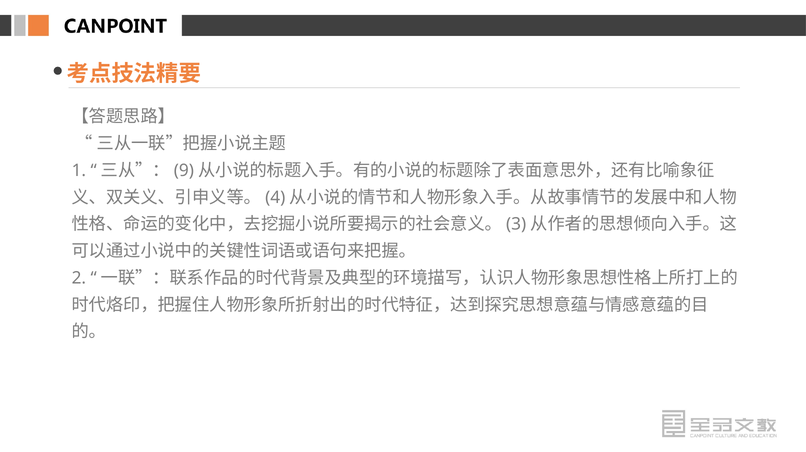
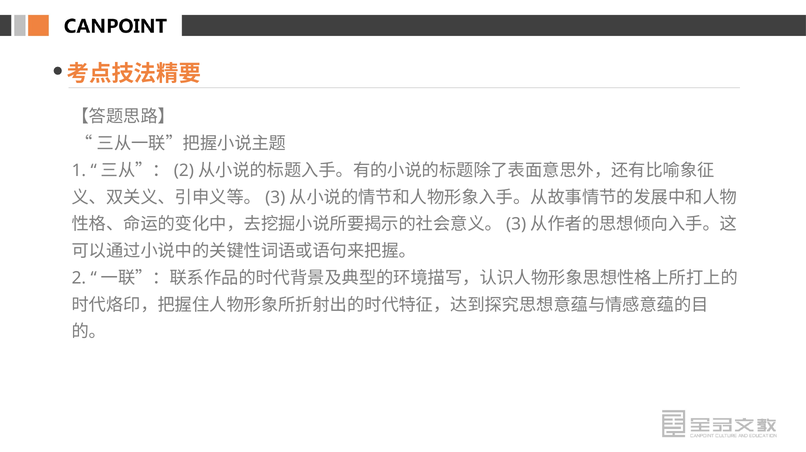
9: 9 -> 2 (184, 170)
4: 4 -> 3 (275, 197)
